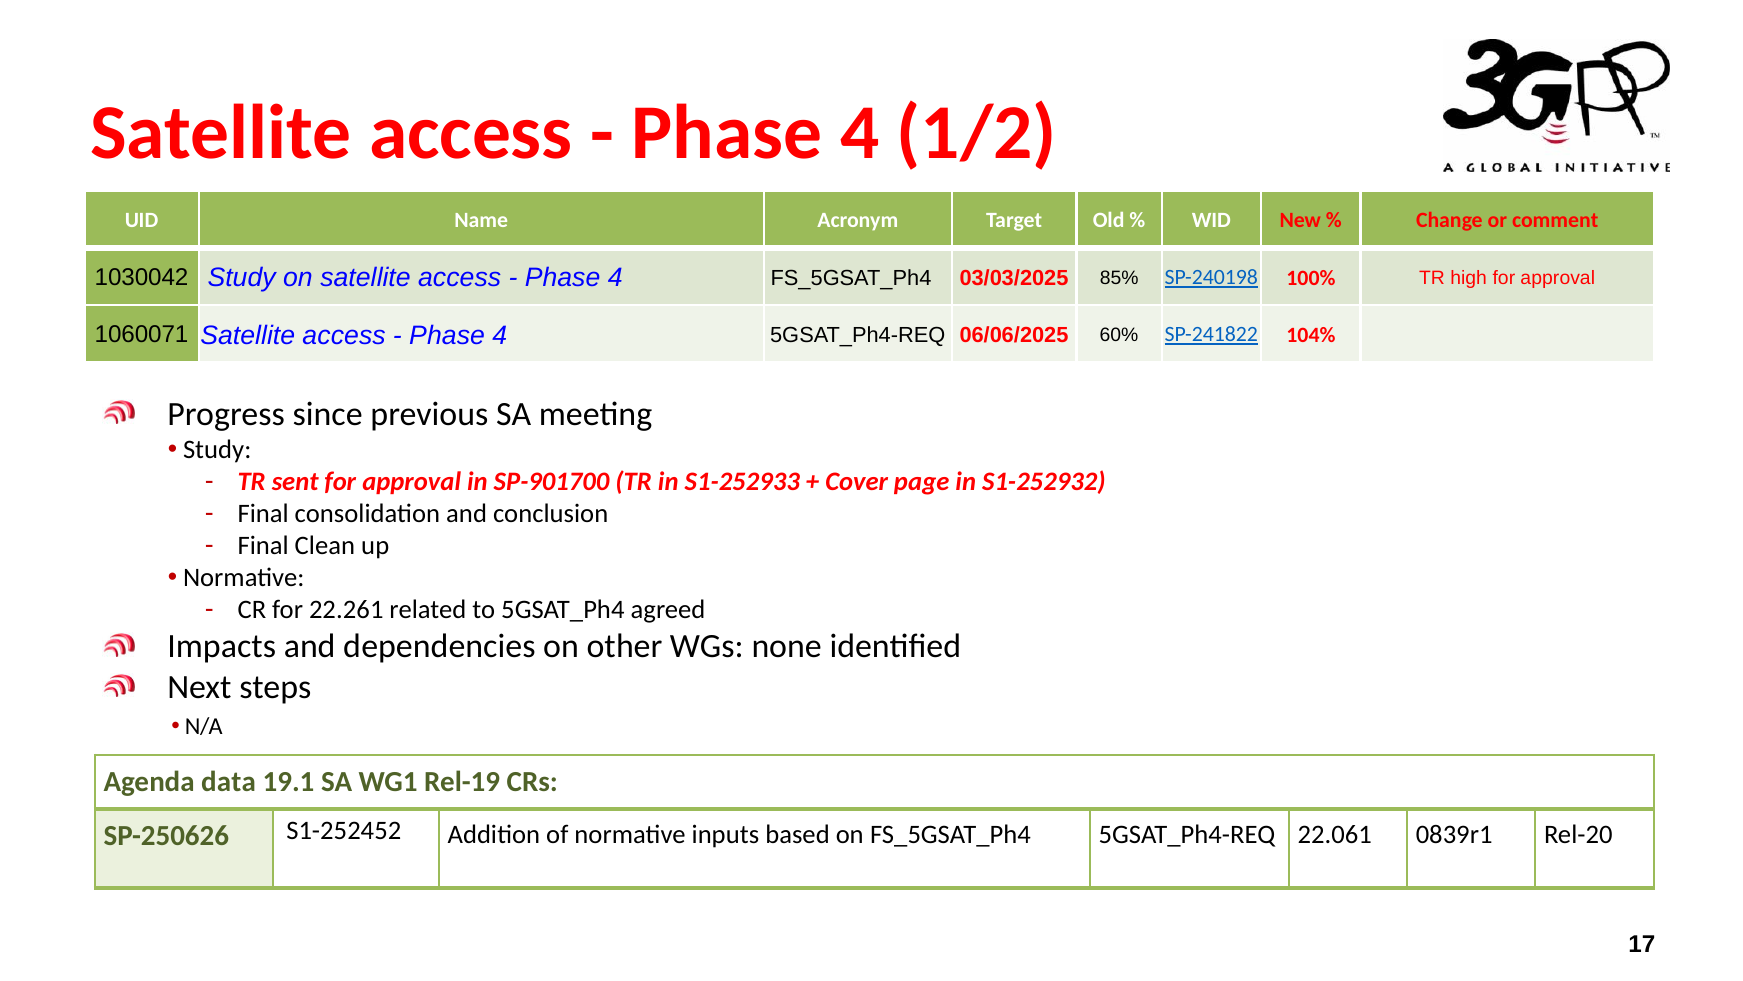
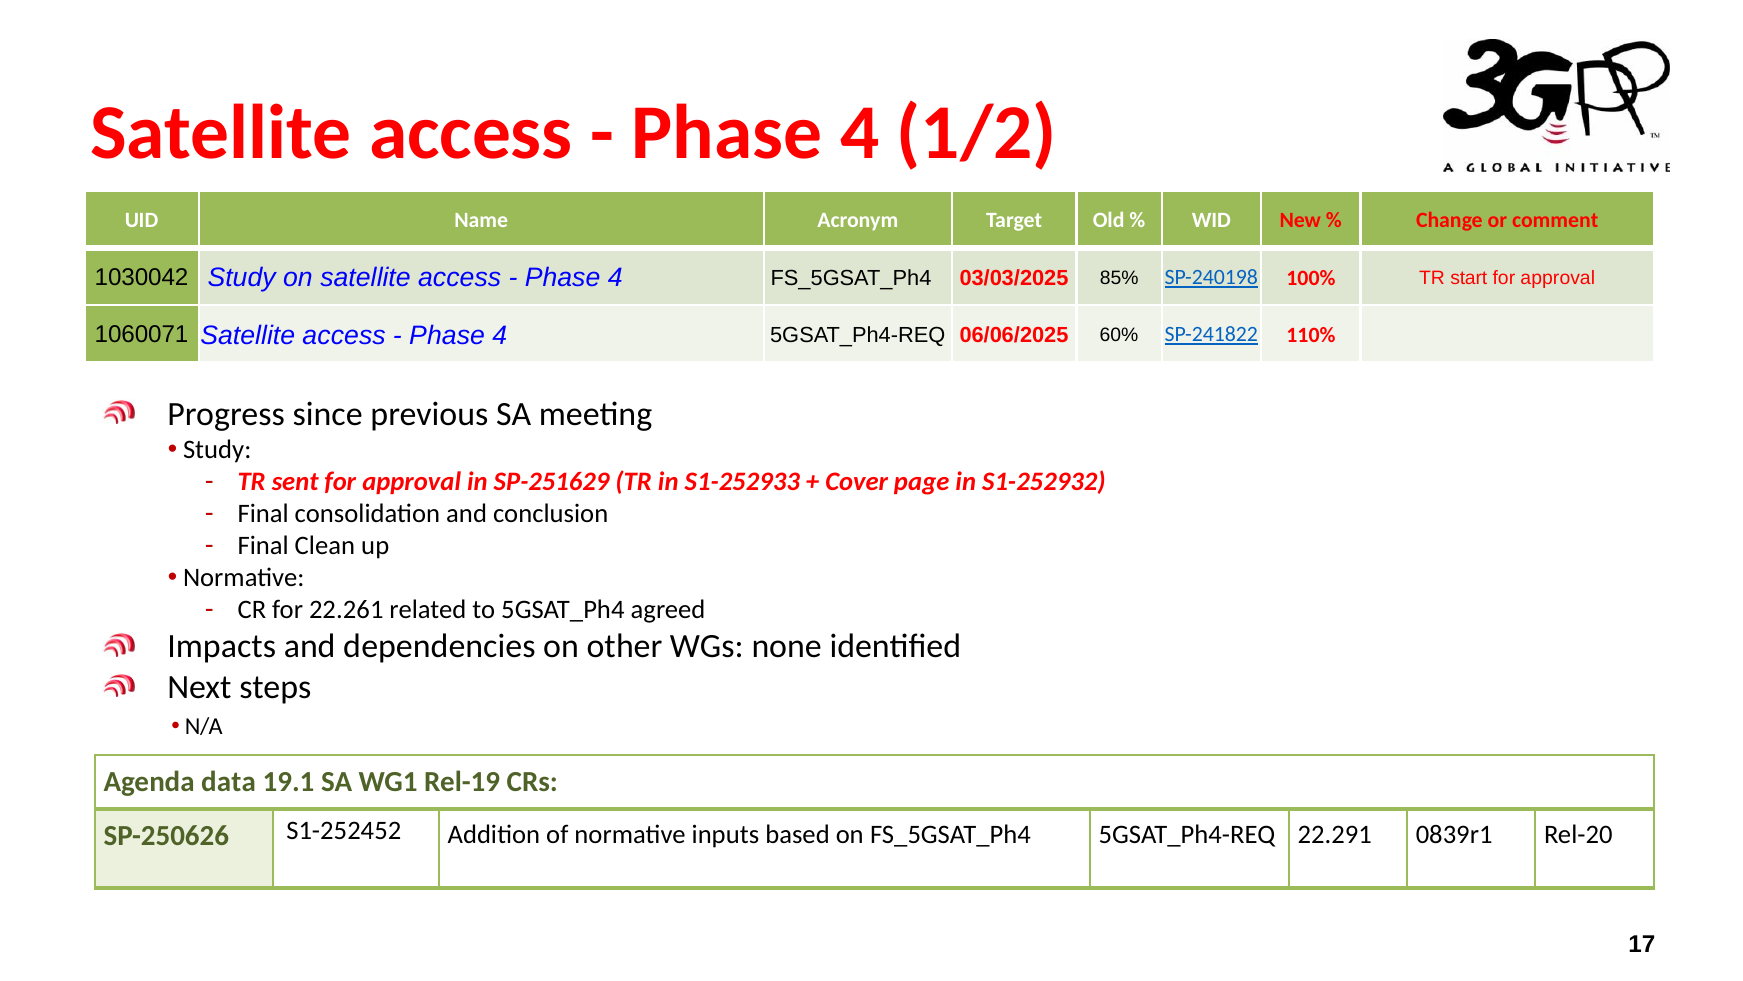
high: high -> start (1469, 278)
104%: 104% -> 110% (1311, 335)
SP-901700: SP-901700 -> SP-251629 (551, 482)
22.061: 22.061 -> 22.291 (1335, 834)
